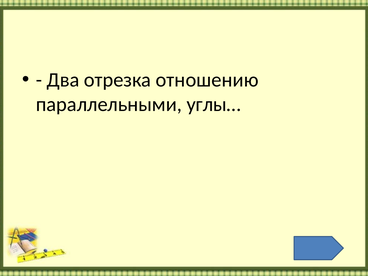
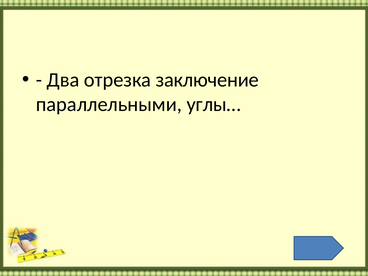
отношению: отношению -> заключение (207, 80)
